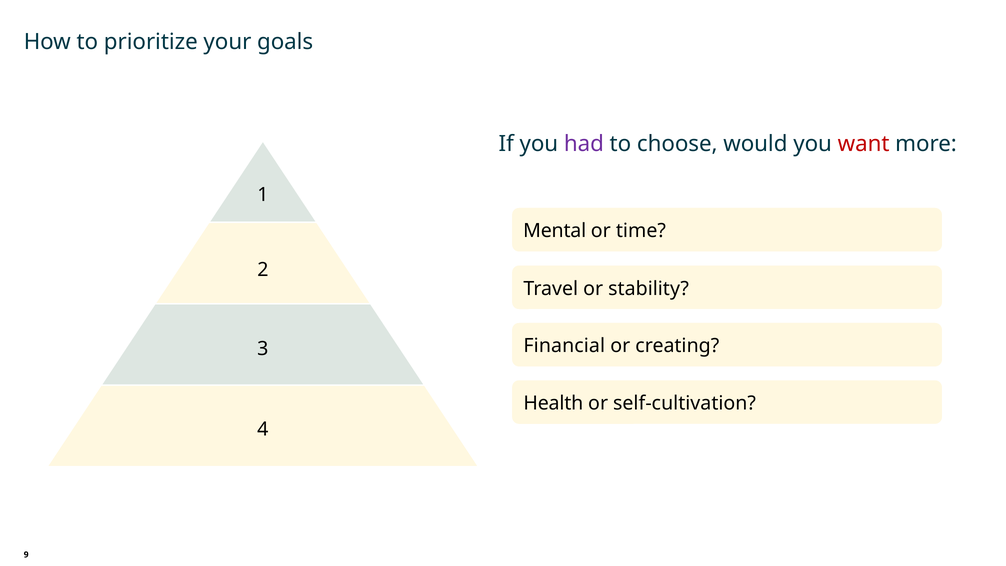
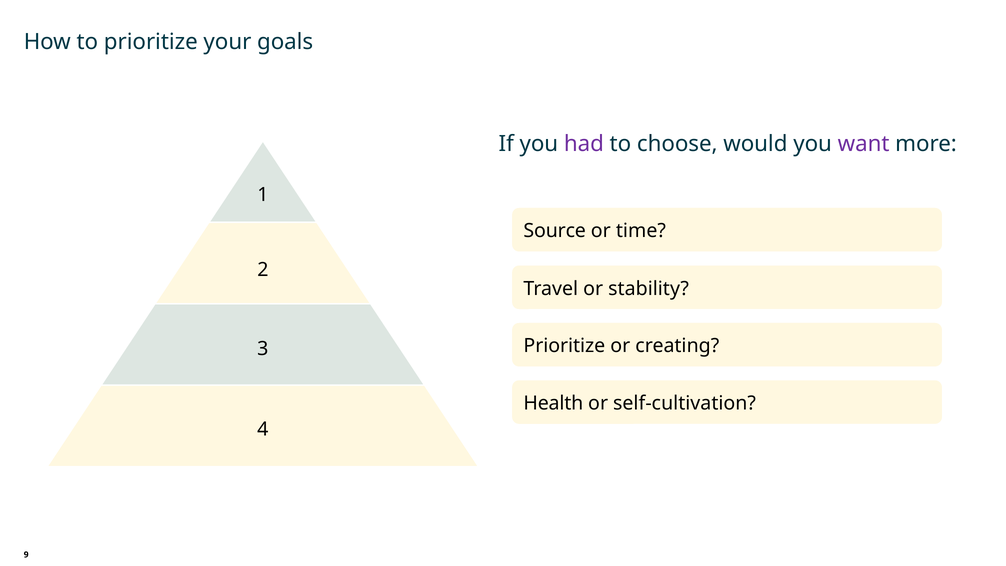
want colour: red -> purple (864, 144)
Mental: Mental -> Source (555, 231)
Financial: Financial -> Prioritize (564, 346)
